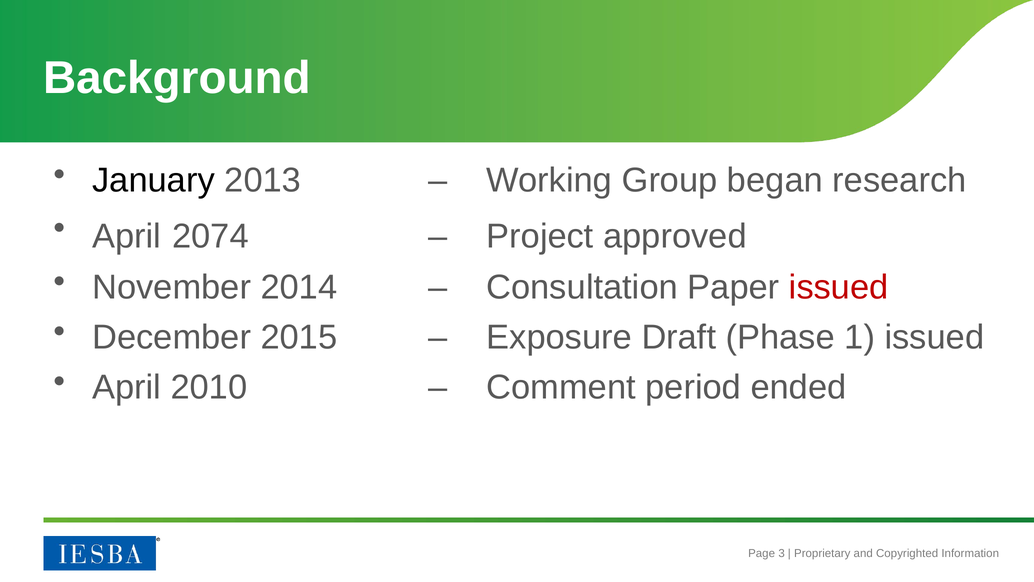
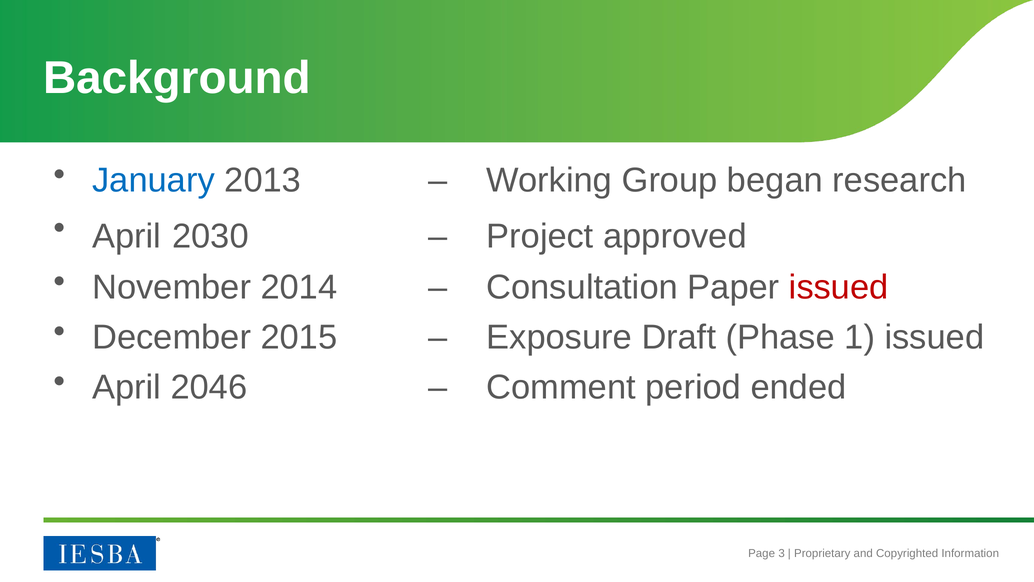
January colour: black -> blue (153, 180)
2074: 2074 -> 2030 (210, 236)
2010: 2010 -> 2046 (209, 387)
